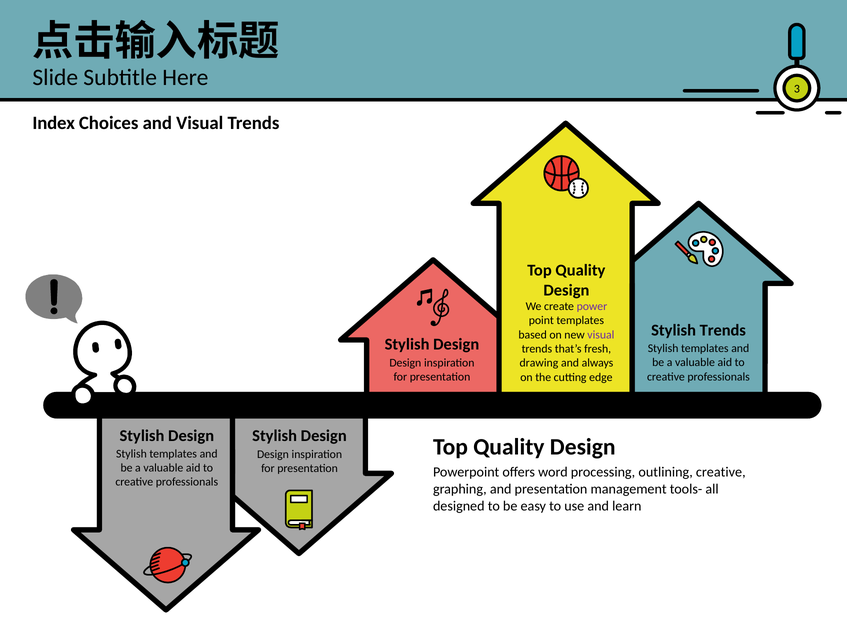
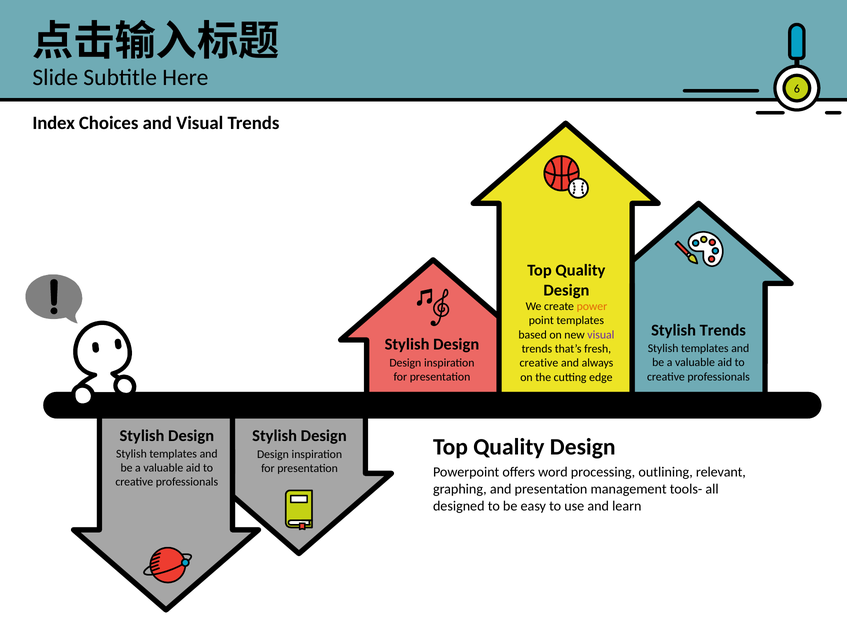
3: 3 -> 6 (797, 89)
power colour: purple -> orange (592, 307)
drawing: drawing -> creative (539, 363)
outlining creative: creative -> relevant (721, 472)
